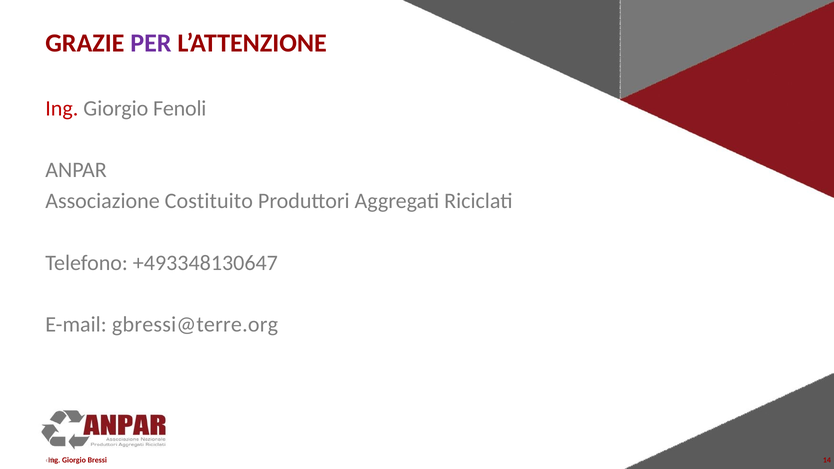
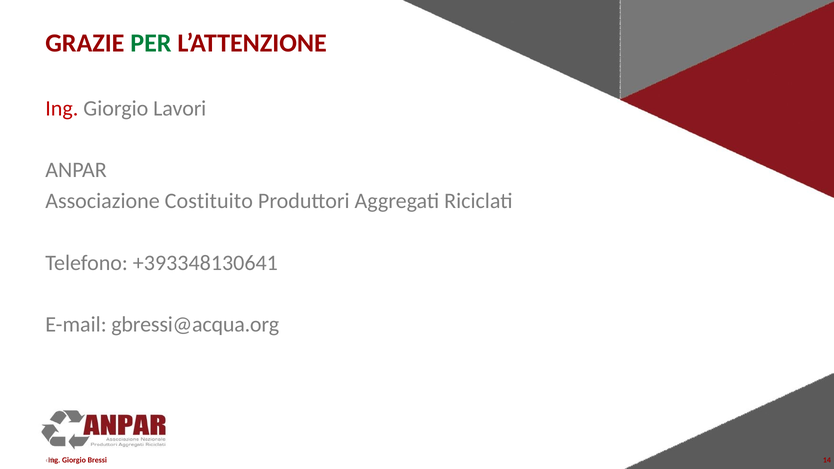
PER colour: purple -> green (151, 43)
Fenoli: Fenoli -> Lavori (180, 108)
+493348130647: +493348130647 -> +393348130641 (205, 263)
gbressi@terre.org: gbressi@terre.org -> gbressi@acqua.org (195, 325)
